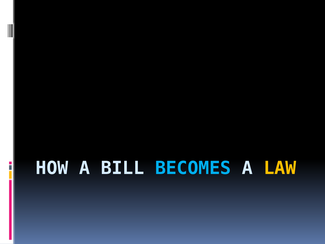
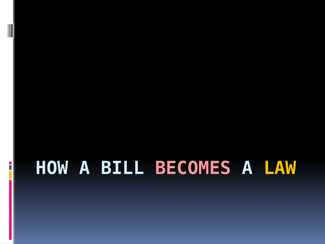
BECOMES colour: light blue -> pink (193, 168)
